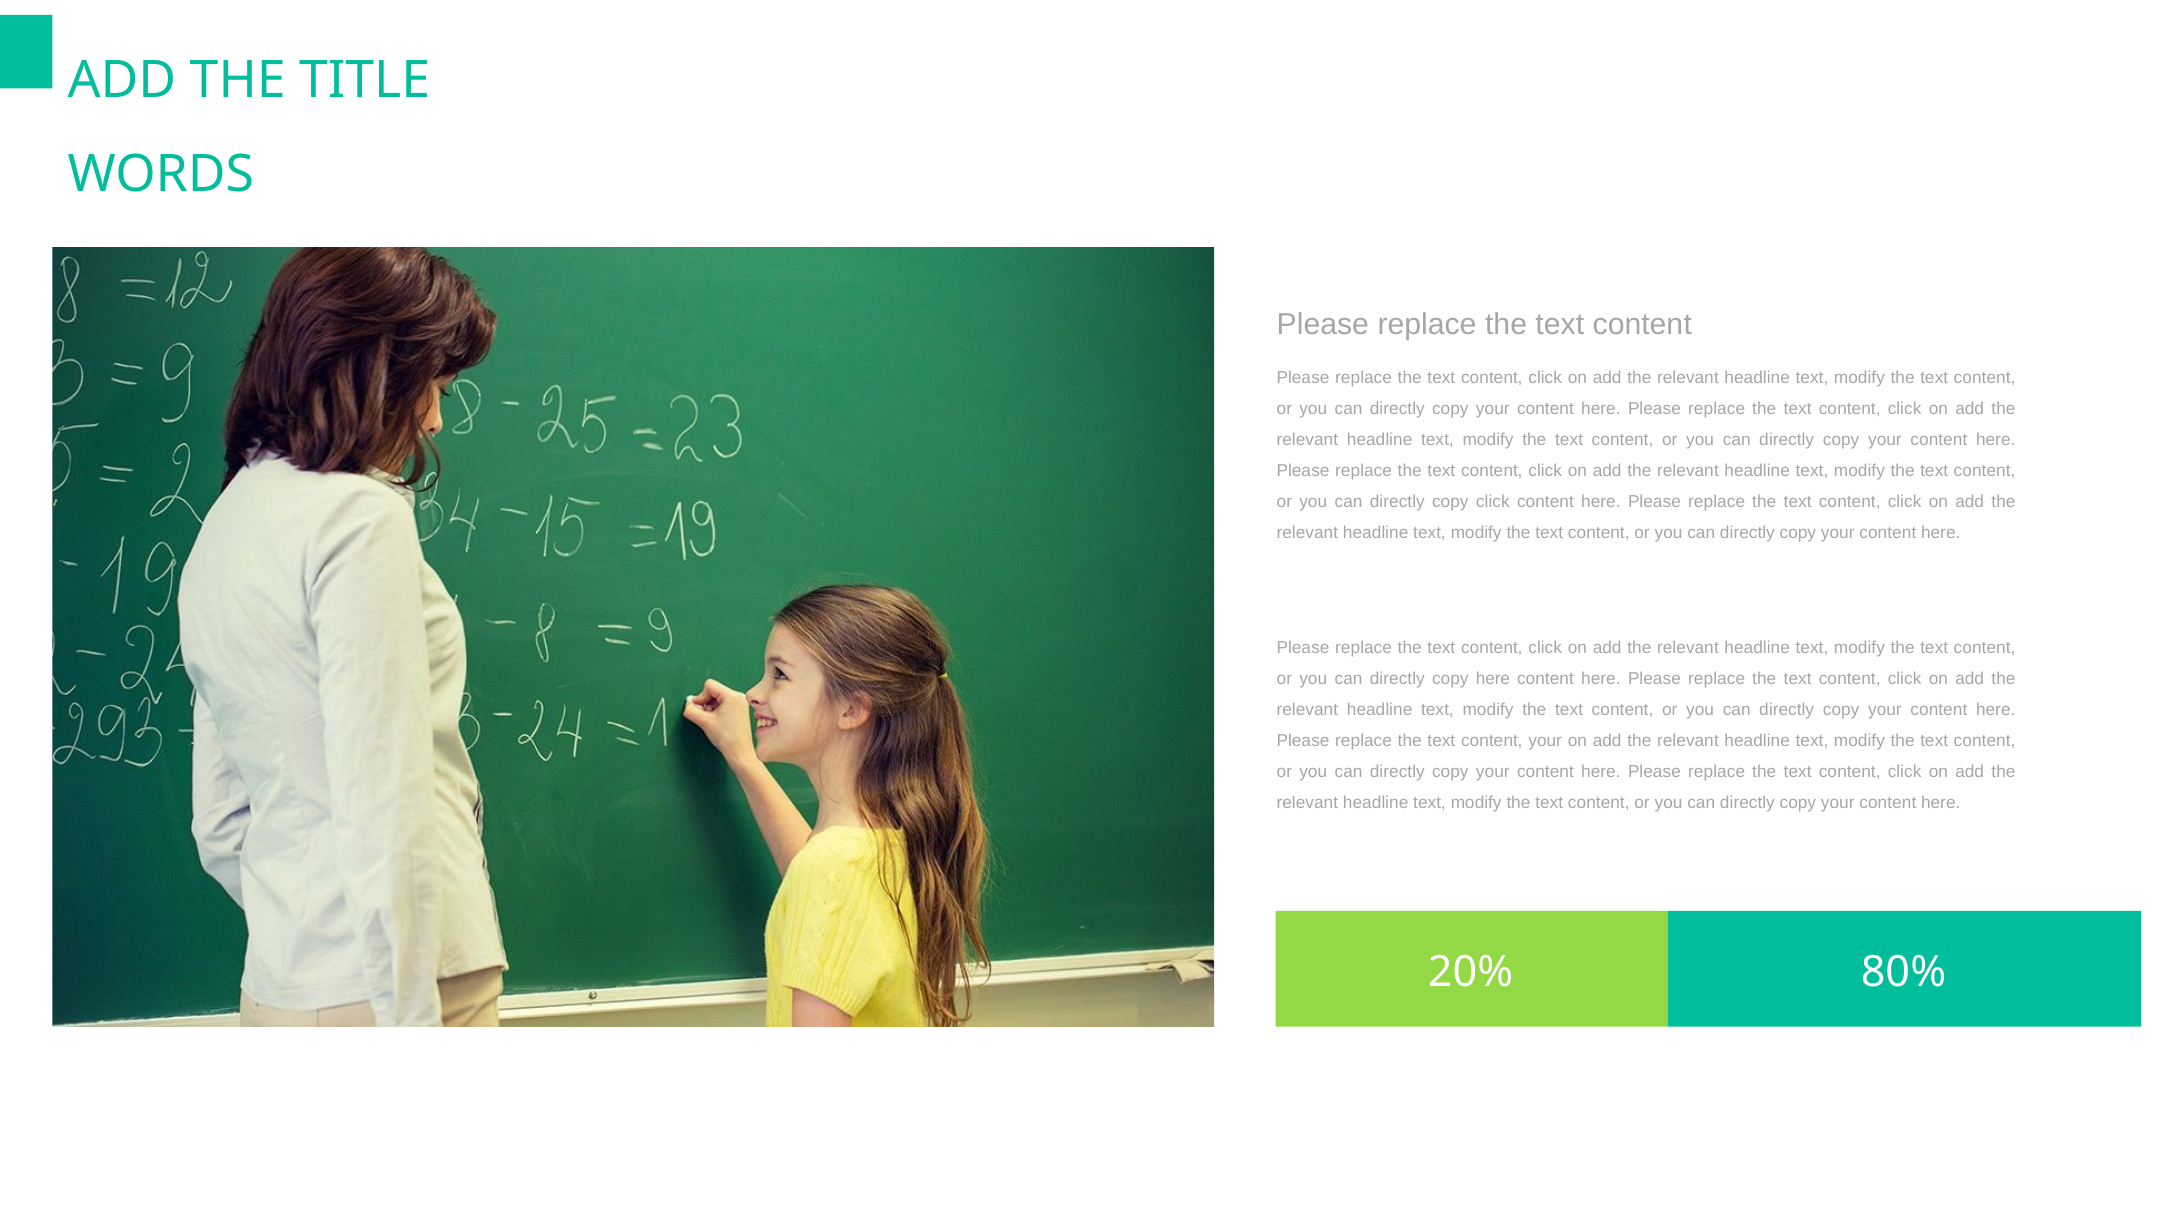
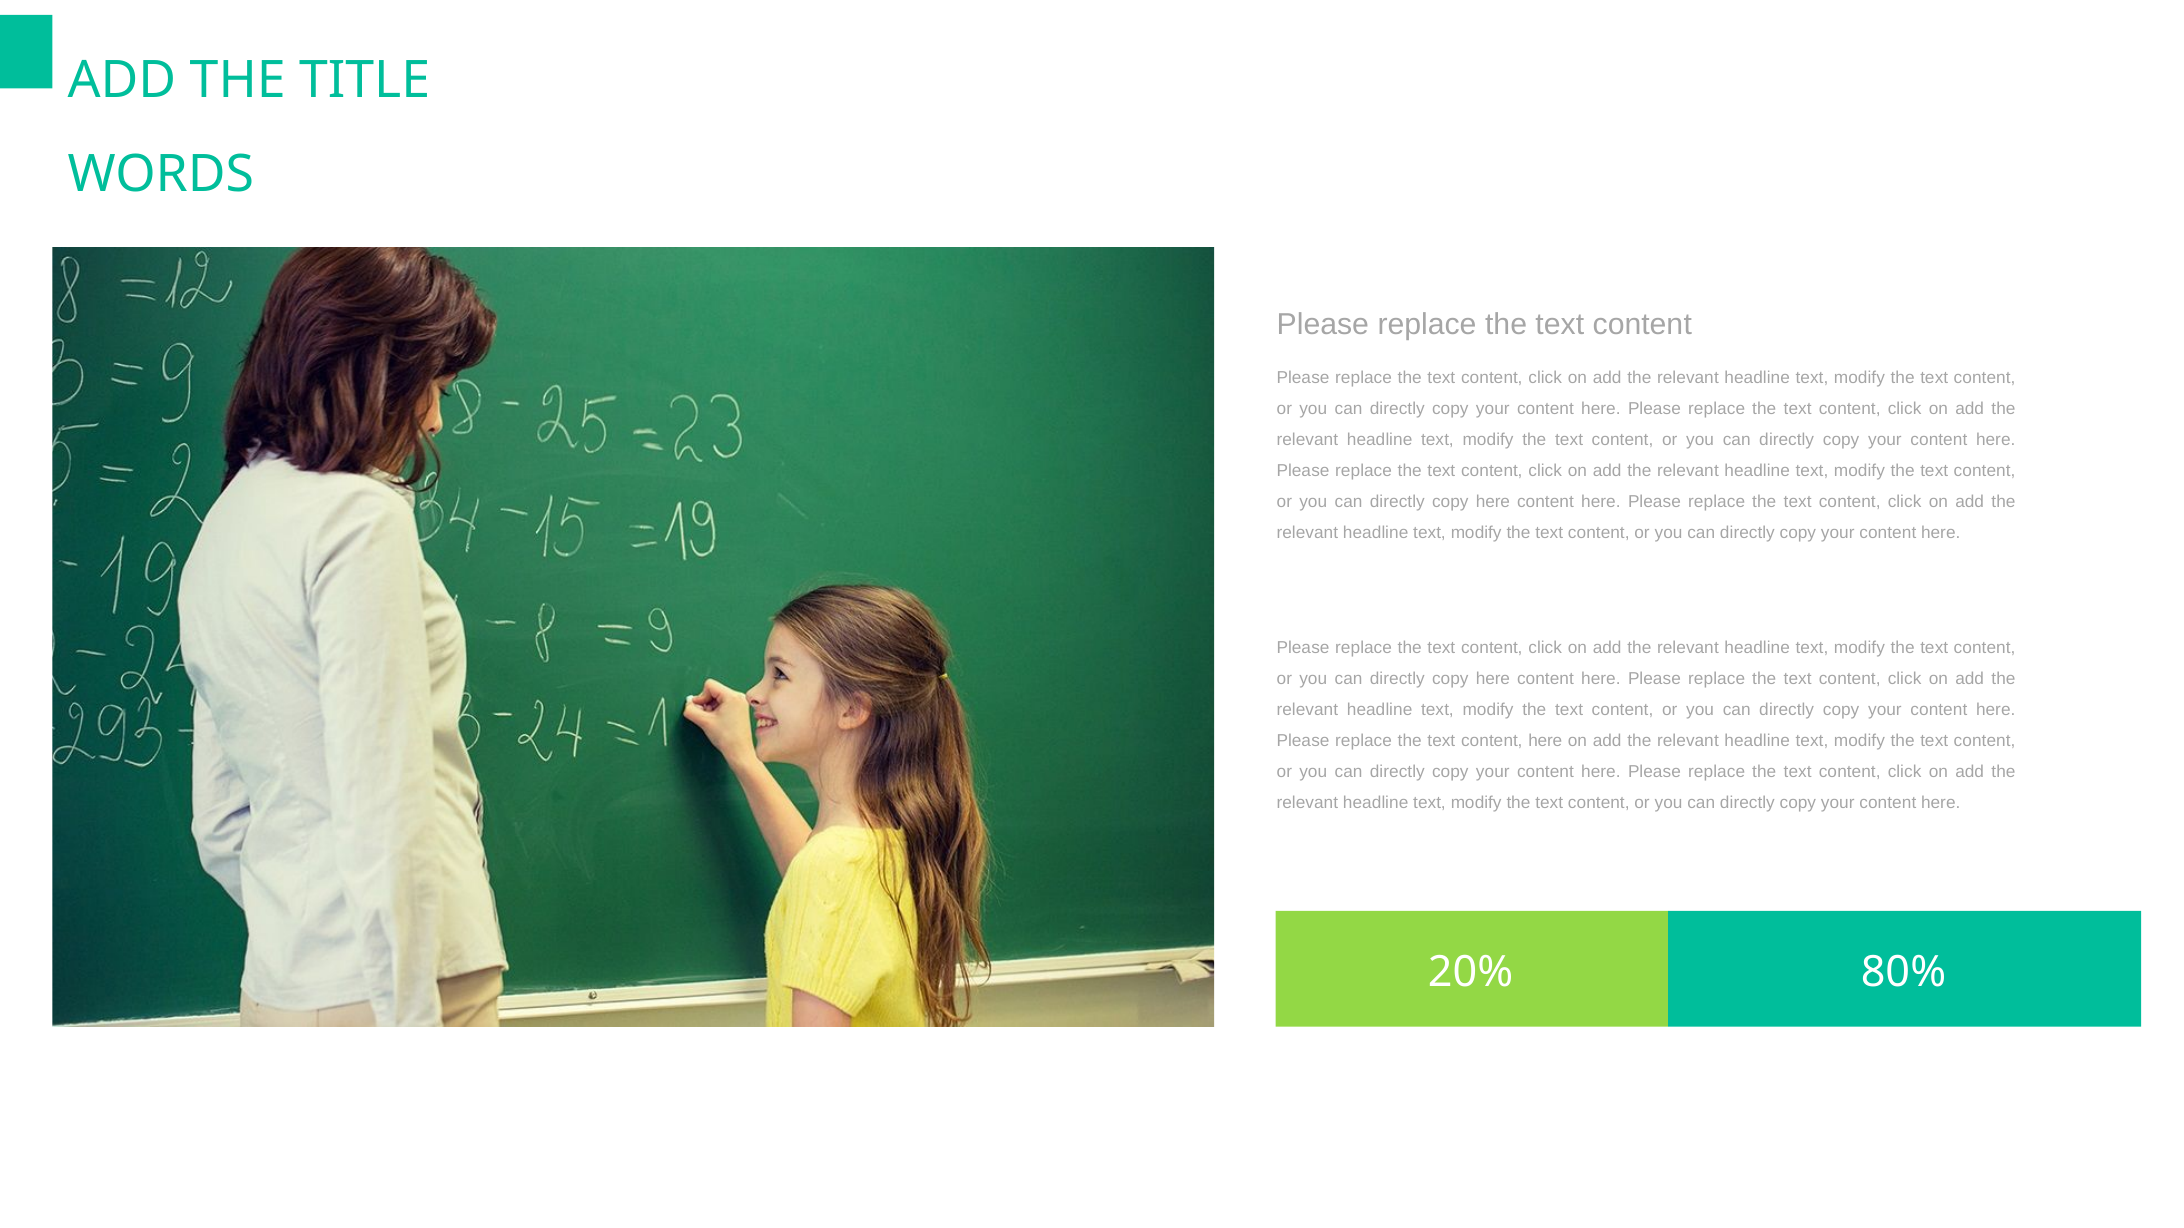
click: click -> here (1493, 502)
text content your: your -> here (1545, 741)
